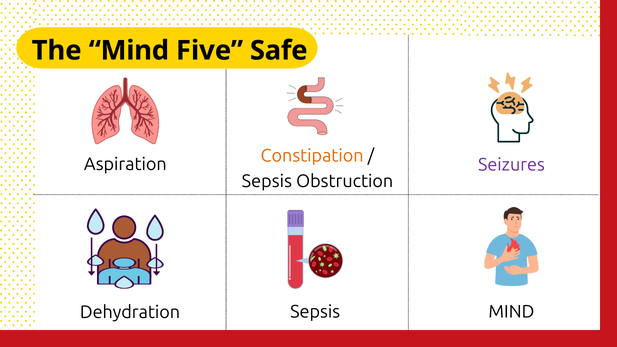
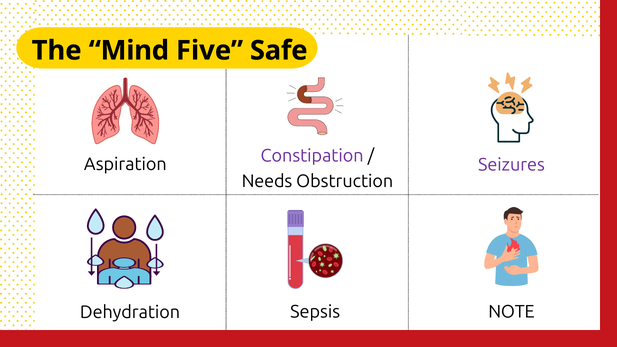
Constipation colour: orange -> purple (312, 156)
Sepsis: Sepsis -> Needs (267, 181)
Dehydration MIND: MIND -> NOTE (512, 312)
